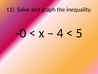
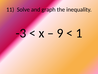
-0: -0 -> -3 (21, 33)
4: 4 -> 9 (60, 33)
5: 5 -> 1 (79, 33)
